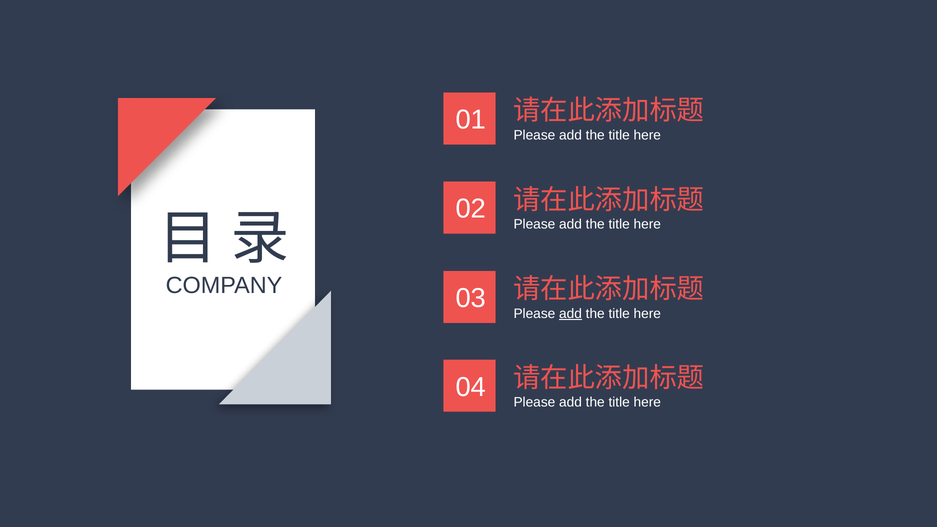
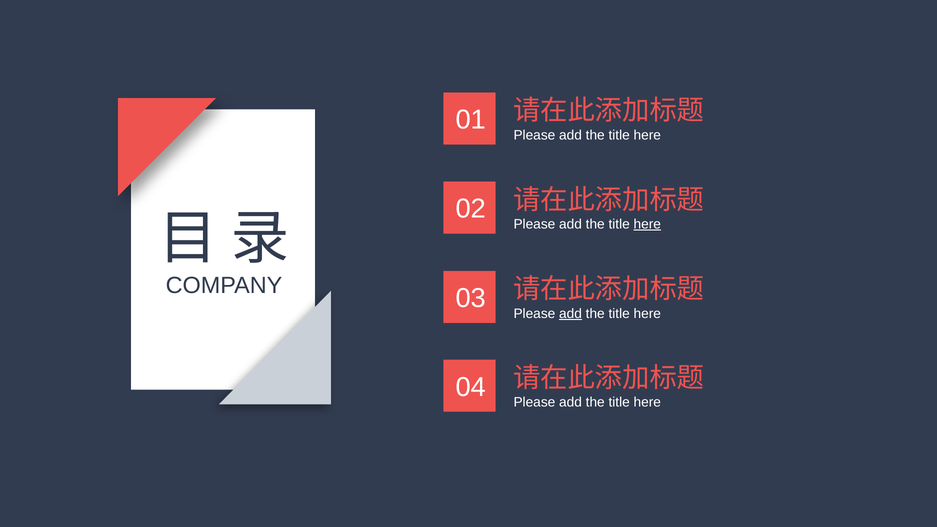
here underline: none -> present (647, 224)
